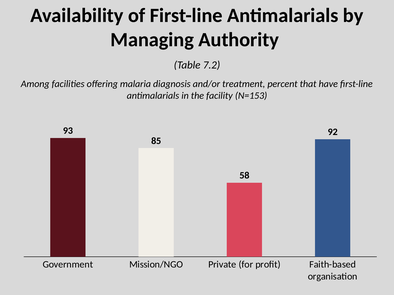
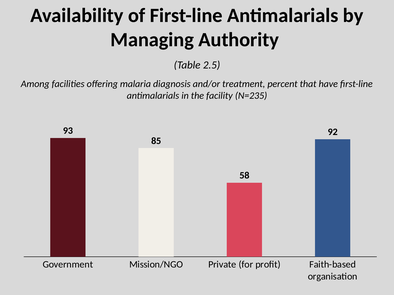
7.2: 7.2 -> 2.5 (212, 65)
N=153: N=153 -> N=235 (251, 96)
